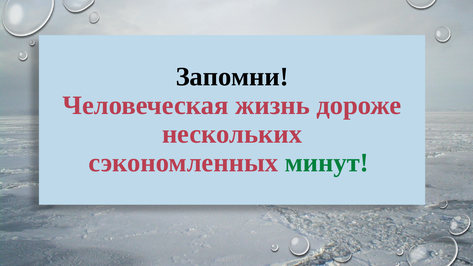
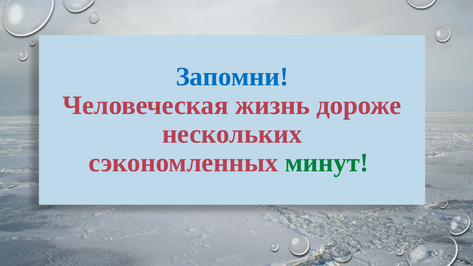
Запомни colour: black -> blue (232, 77)
